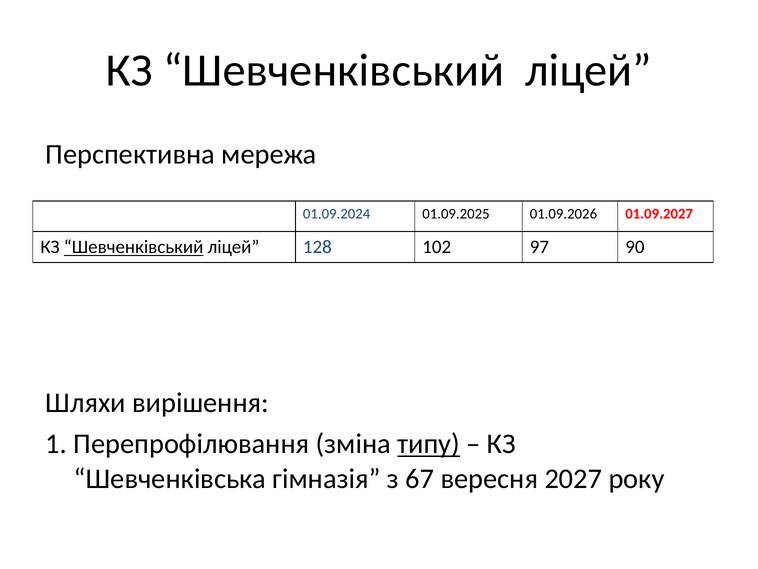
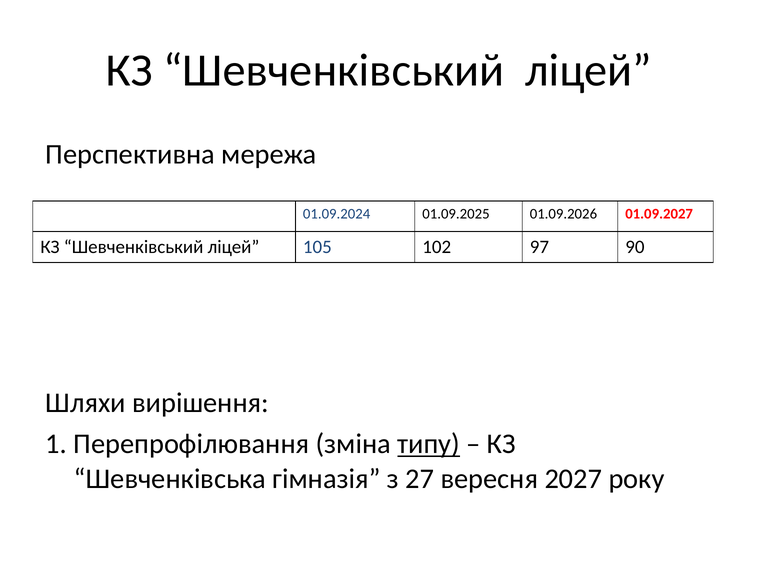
Шевченківський underline: present -> none (134, 247)
128: 128 -> 105 (317, 247)
67: 67 -> 27 (420, 478)
